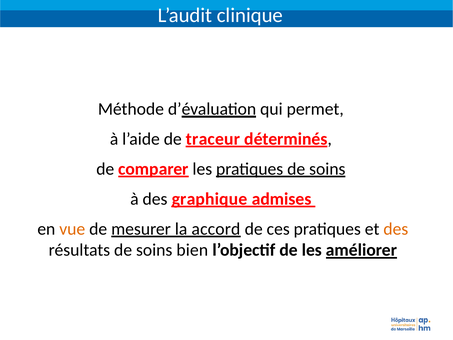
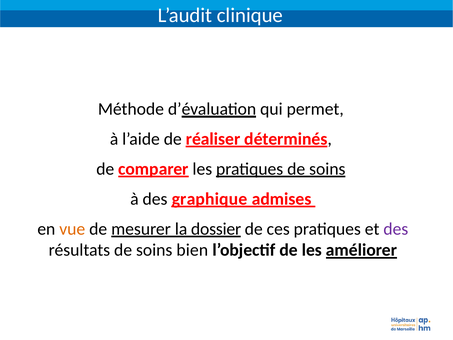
traceur: traceur -> réaliser (213, 139)
accord: accord -> dossier (216, 229)
des colour: orange -> purple (396, 229)
